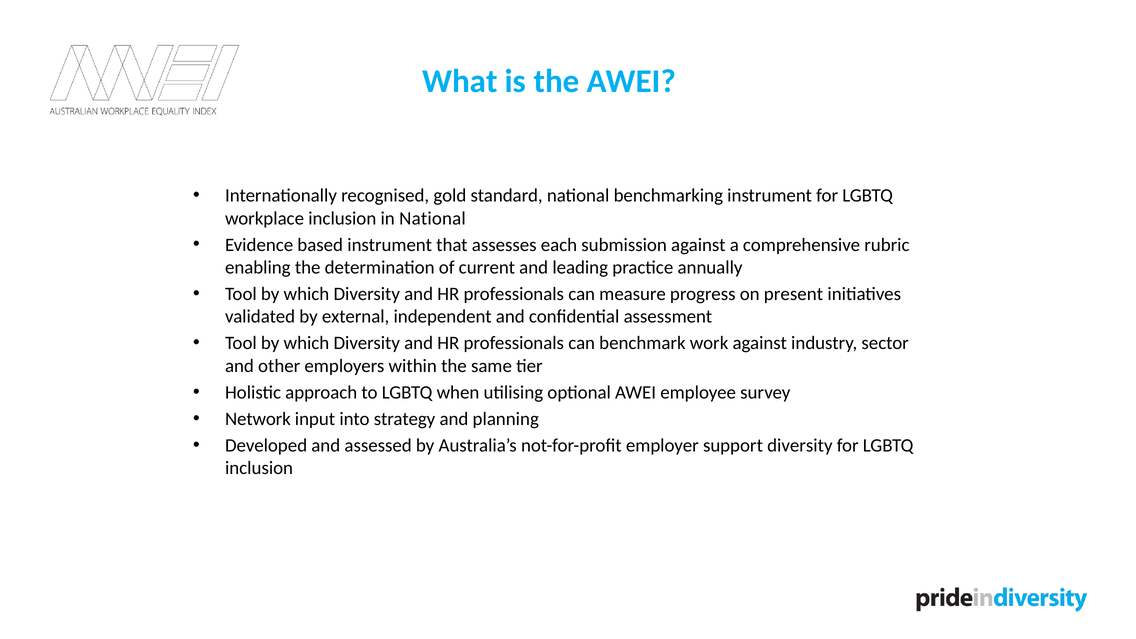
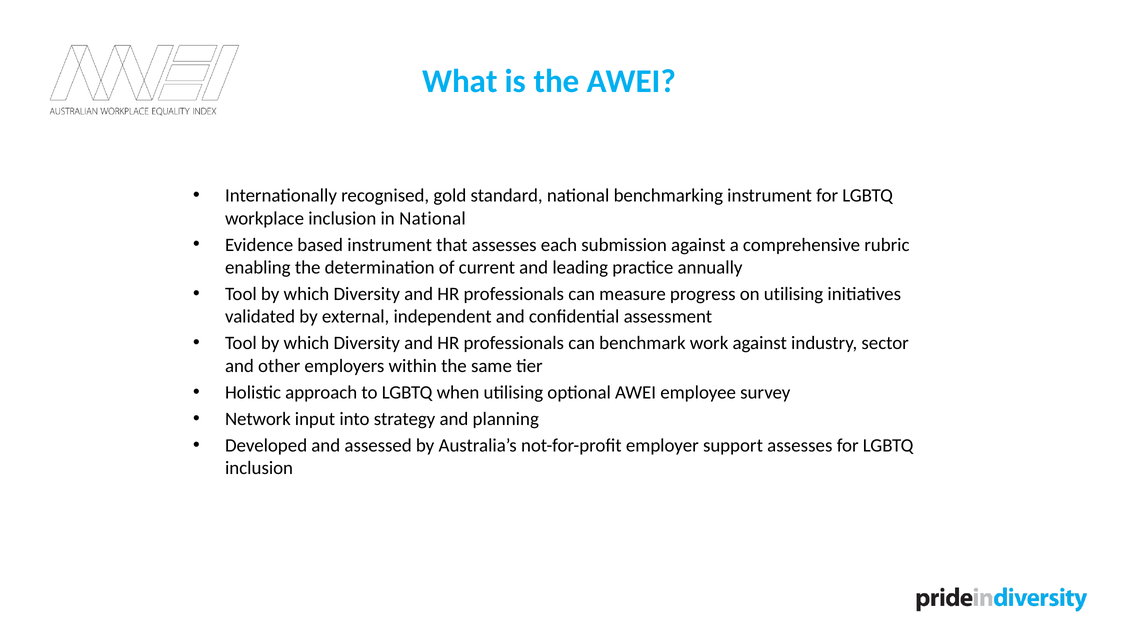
on present: present -> utilising (794, 294)
support diversity: diversity -> assesses (800, 445)
